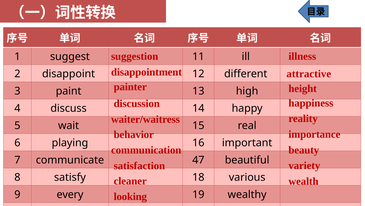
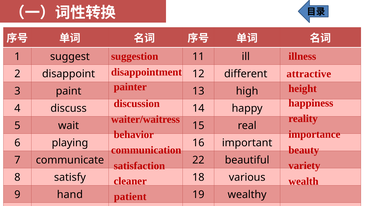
47: 47 -> 22 (198, 160)
every: every -> hand (70, 194)
looking: looking -> patient (130, 196)
